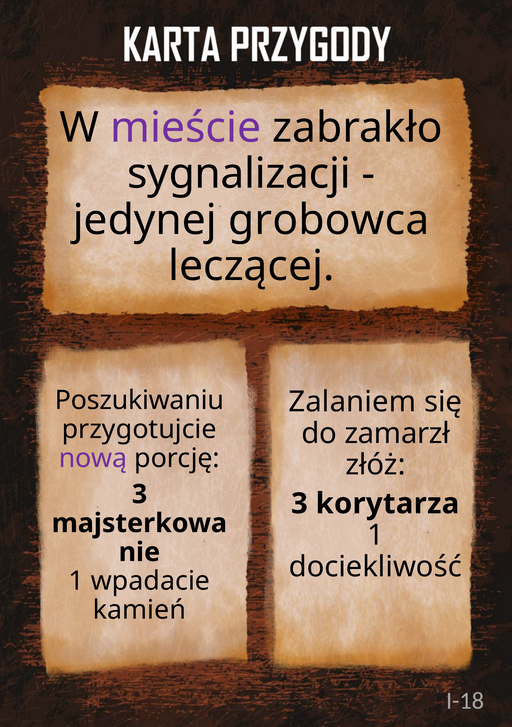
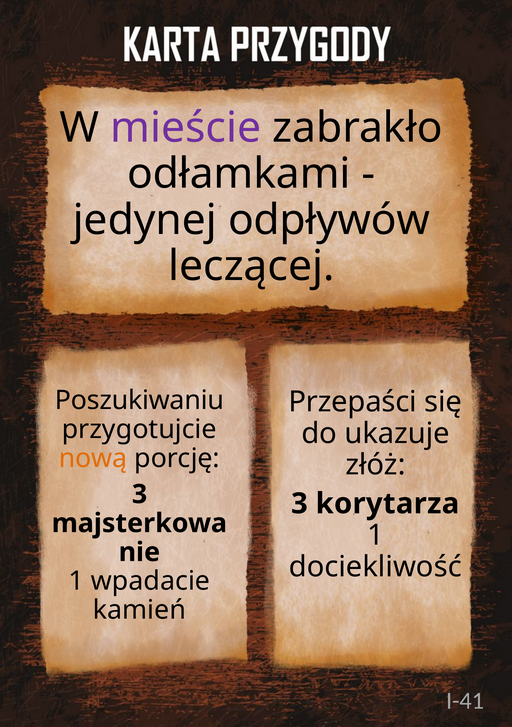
sygnalizacji: sygnalizacji -> odłamkami (239, 174)
grobowca: grobowca -> odpływów (329, 220)
Zalaniem: Zalaniem -> Przepaści (353, 402)
zamarzł: zamarzł -> ukazuje (397, 434)
nową colour: purple -> orange (93, 458)
I-18: I-18 -> I-41 (465, 701)
